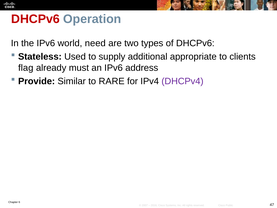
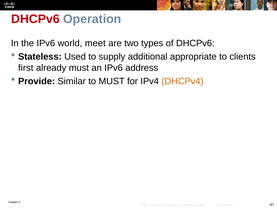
need: need -> meet (95, 43)
flag: flag -> first (26, 68)
to RARE: RARE -> MUST (112, 81)
DHCPv4 colour: purple -> orange (182, 81)
